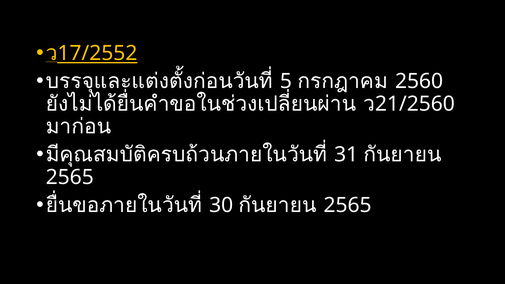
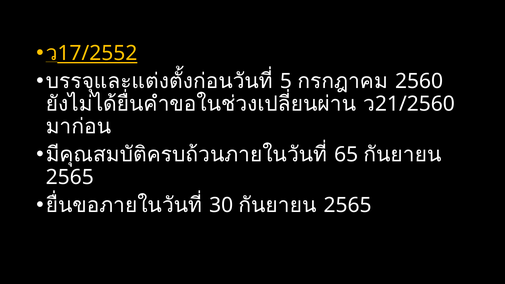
31: 31 -> 65 (346, 155)
